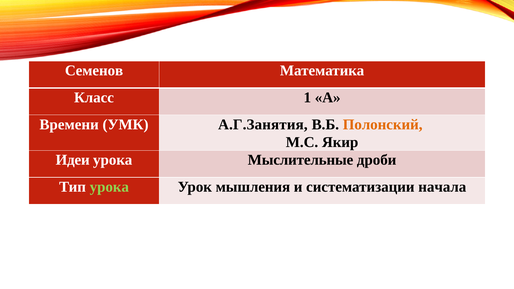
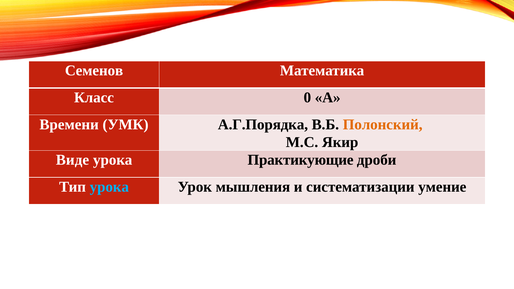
1: 1 -> 0 (307, 98)
А.Г.Занятия: А.Г.Занятия -> А.Г.Порядка (263, 125)
Идеи: Идеи -> Виде (72, 160)
Мыслительные: Мыслительные -> Практикующие (301, 160)
урока colour: light green -> light blue (109, 187)
начала: начала -> умение (442, 187)
